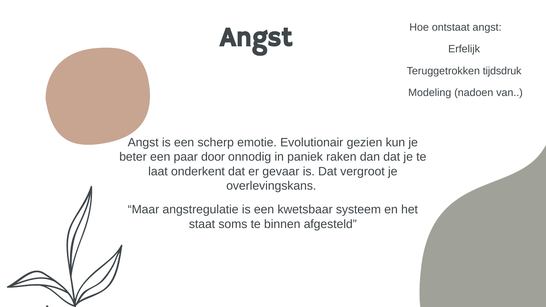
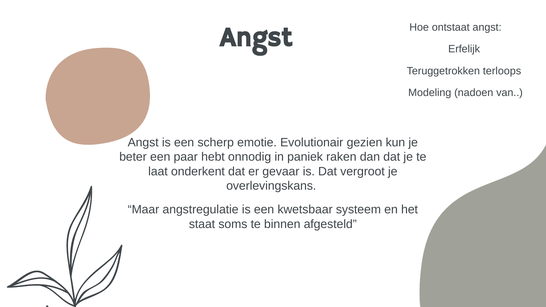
tijdsdruk: tijdsdruk -> terloops (502, 71)
door: door -> hebt (213, 157)
